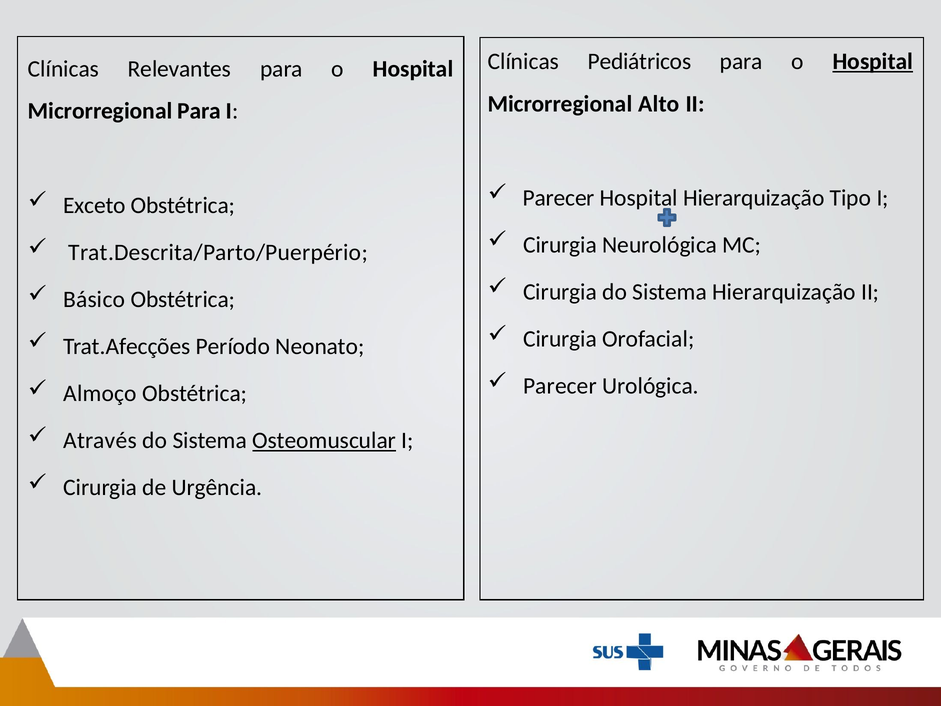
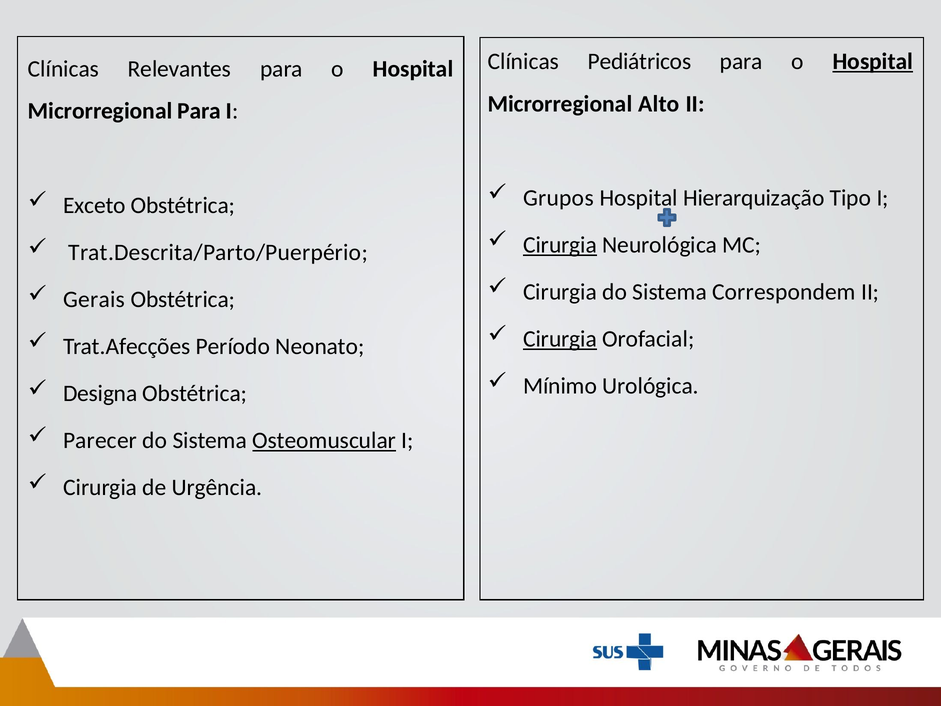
Parecer: Parecer -> Grupos (559, 198)
Cirurgia underline: none -> present (560, 245)
Sistema Hierarquização: Hierarquização -> Correspondem (784, 292)
Básico: Básico -> Gerais (94, 299)
Cirurgia underline: none -> present (560, 339)
Parecer: Parecer -> Mínimo (560, 386)
Almoço: Almoço -> Designa (100, 393)
Através: Através -> Parecer (100, 441)
